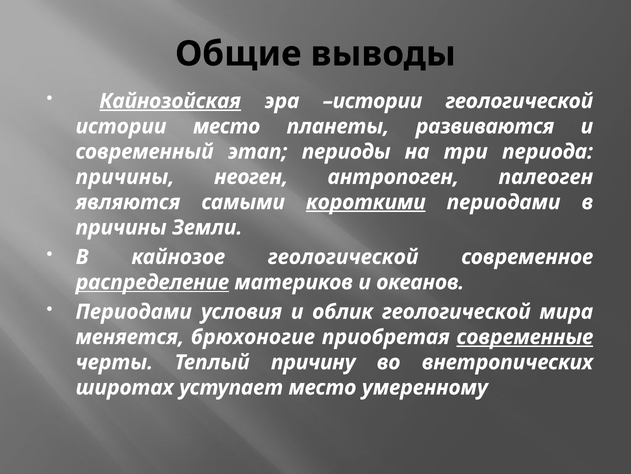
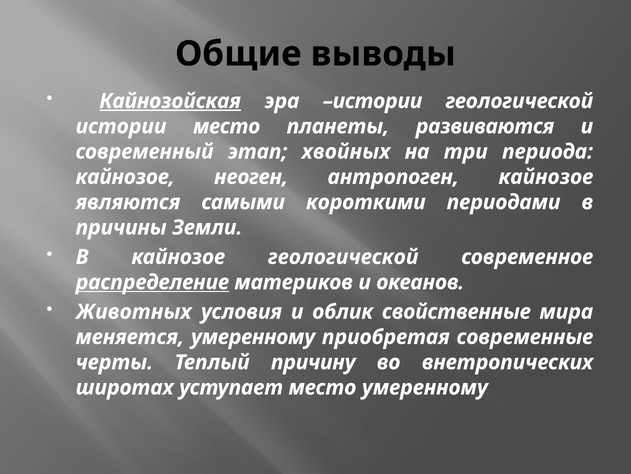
периоды: периоды -> хвойных (346, 151)
причины: причины -> кайнозое (125, 177)
антропоген палеоген: палеоген -> кайнозое (546, 177)
короткими underline: present -> none (366, 202)
Периодами: Периодами -> Животных (134, 311)
облик геологической: геологической -> свойственные (456, 311)
меняется брюхоногие: брюхоногие -> умеренному (253, 337)
современные underline: present -> none (525, 337)
